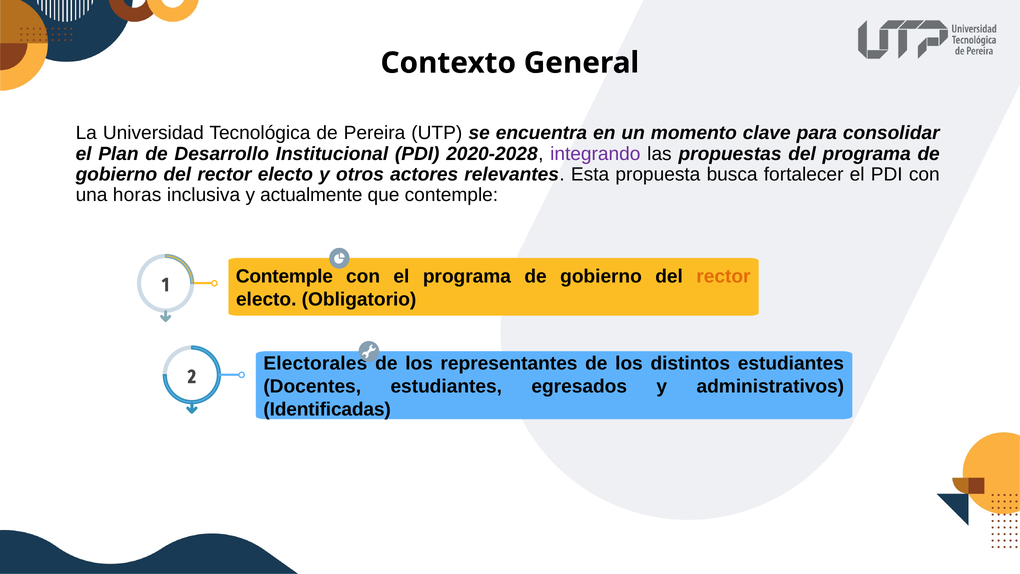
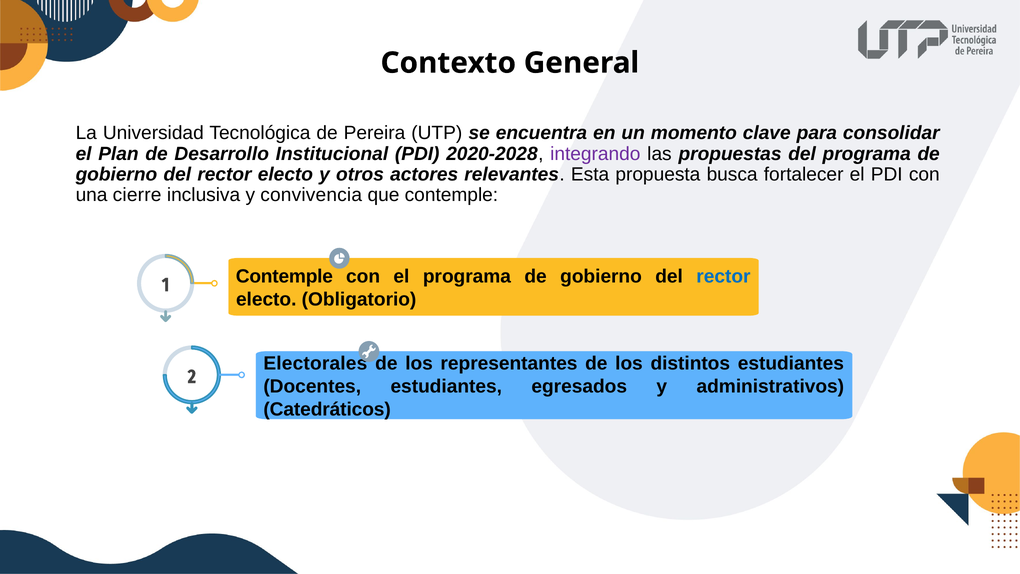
horas: horas -> cierre (137, 195)
actualmente: actualmente -> convivencia (311, 195)
rector colour: orange -> blue (723, 277)
Identificadas: Identificadas -> Catedráticos (327, 409)
